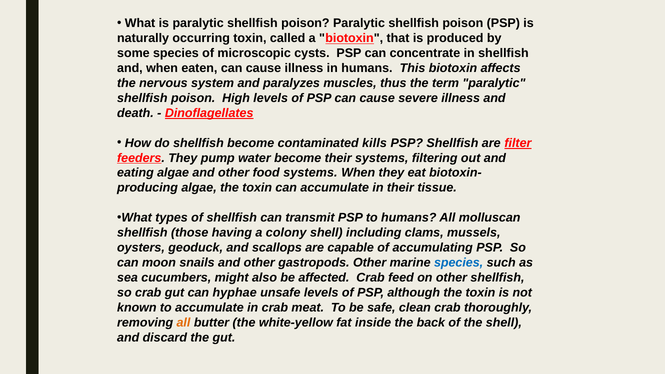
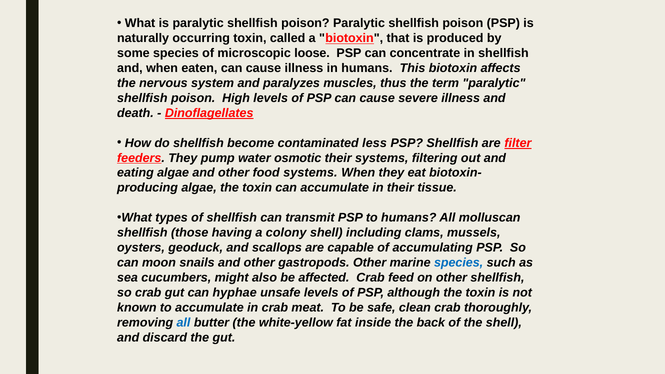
cysts: cysts -> loose (312, 53)
kills: kills -> less (375, 143)
water become: become -> osmotic (298, 158)
all colour: orange -> blue (183, 323)
